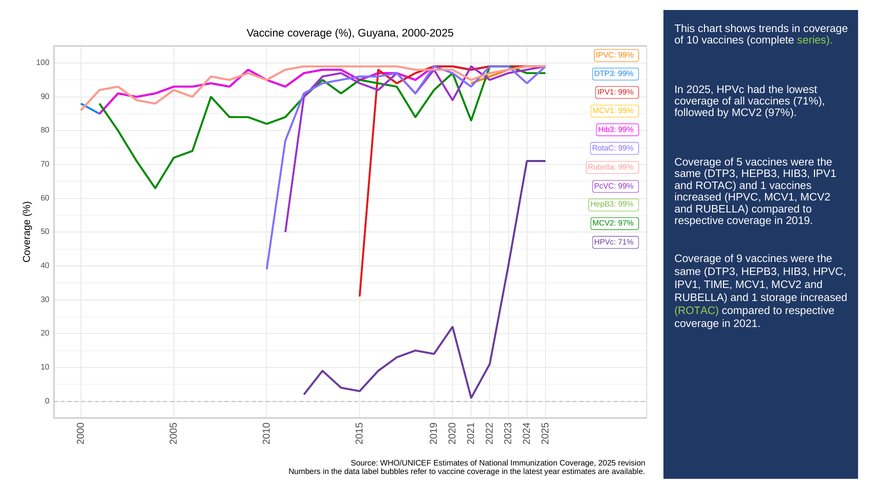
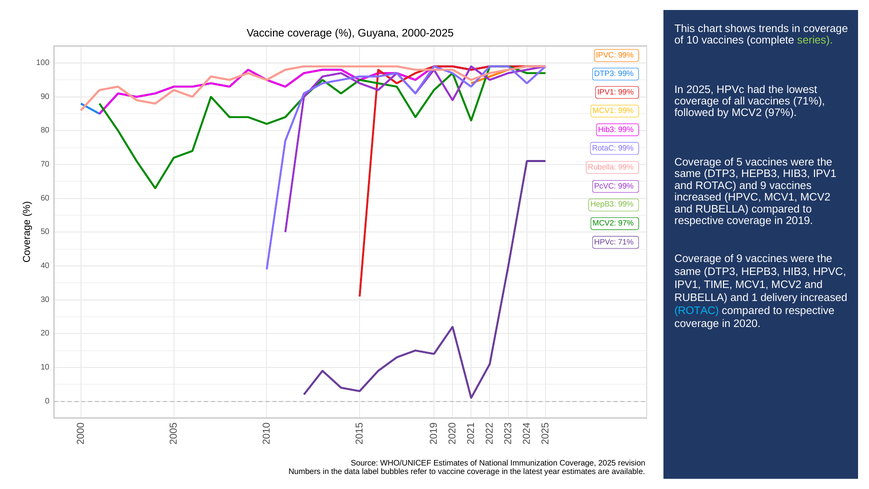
ROTAC and 1: 1 -> 9 (763, 185)
storage: storage -> delivery (779, 297)
ROTAC colour: light green -> light blue (697, 310)
2021: 2021 -> 2020 (747, 324)
